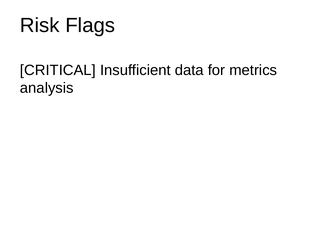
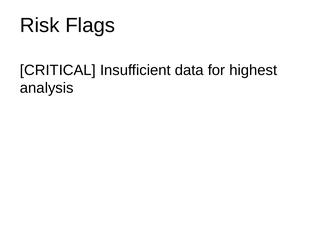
metrics: metrics -> highest (253, 70)
